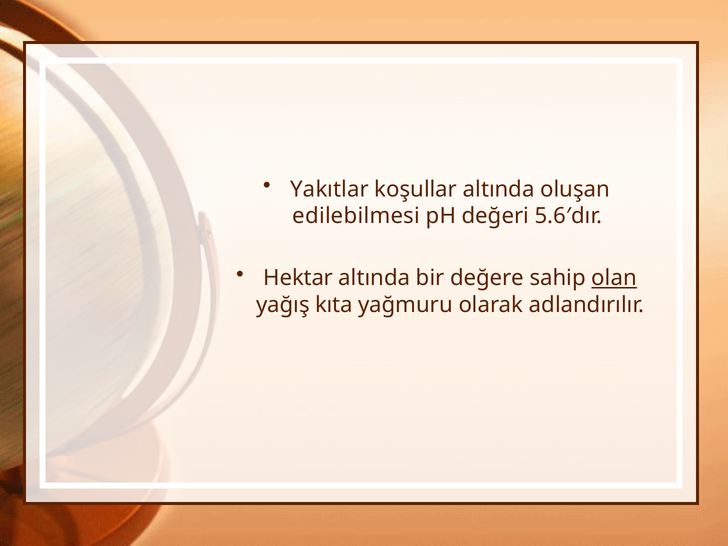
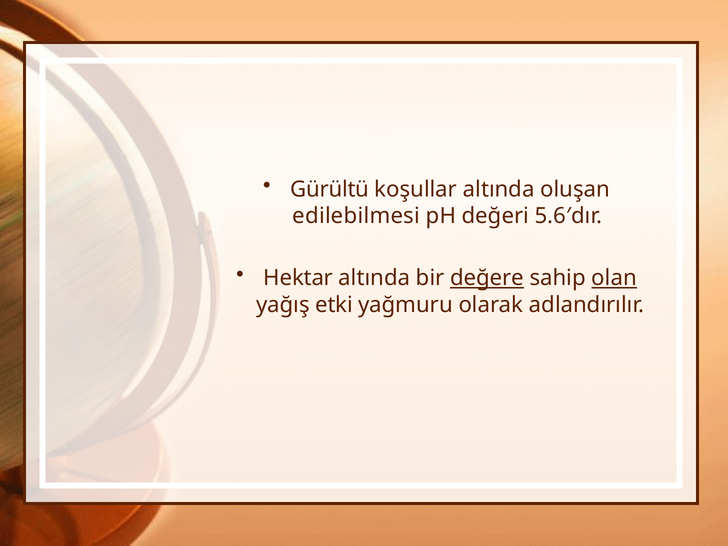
Yakıtlar: Yakıtlar -> Gürültü (330, 189)
değere underline: none -> present (487, 278)
kıta: kıta -> etki (334, 305)
